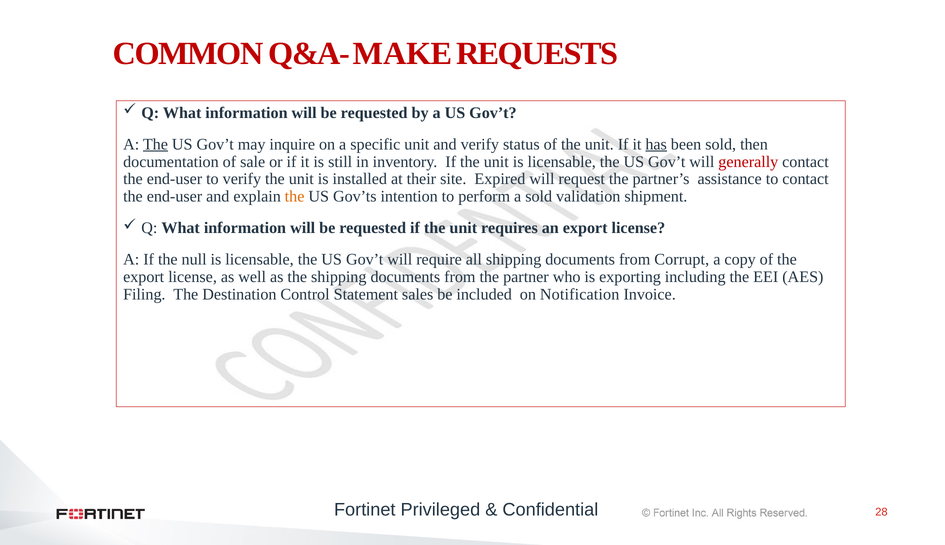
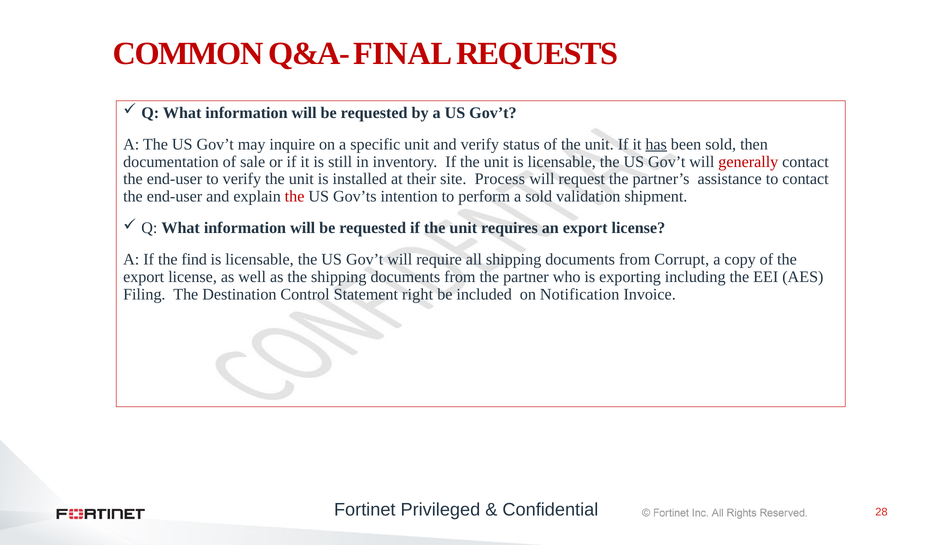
MAKE: MAKE -> FINAL (403, 53)
The underline: present -> none (155, 144)
Expired: Expired -> Process (500, 179)
the colour: orange -> red (295, 197)
null: null -> find (194, 260)
sales: sales -> right (418, 295)
